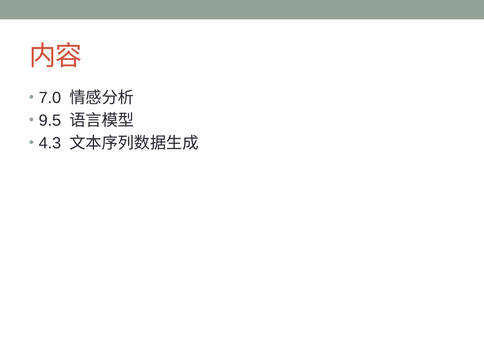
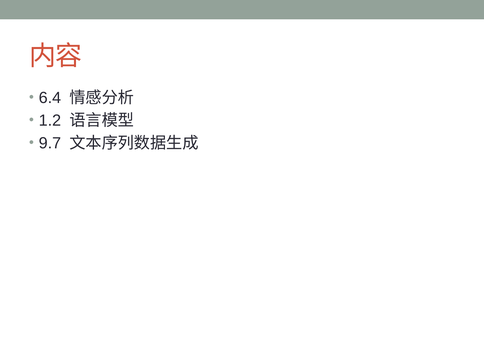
7.0: 7.0 -> 6.4 (50, 98)
9.5: 9.5 -> 1.2 (50, 121)
4.3: 4.3 -> 9.7 (50, 143)
